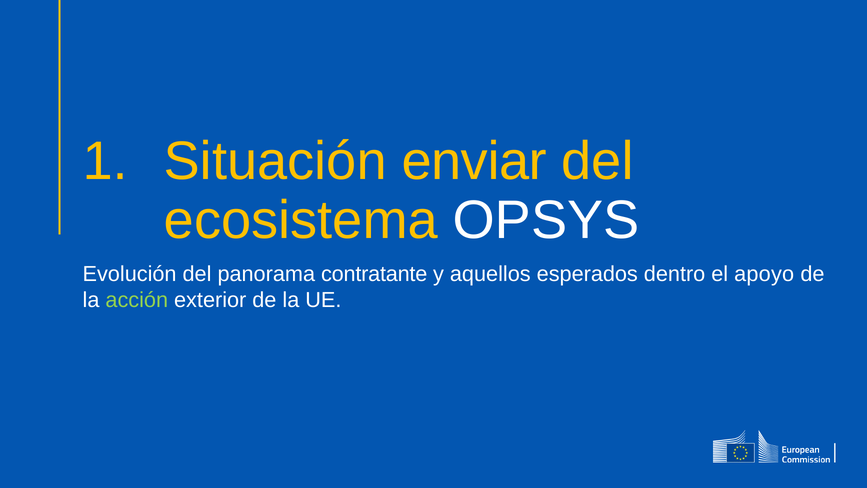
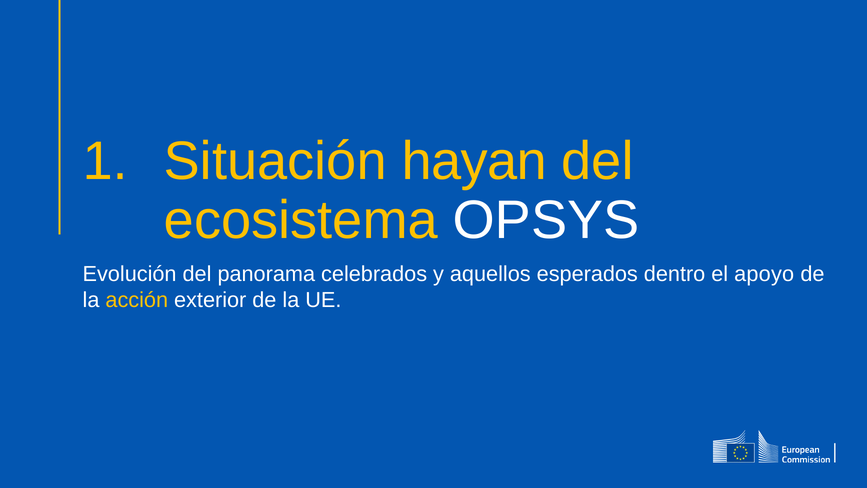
enviar: enviar -> hayan (474, 161)
contratante: contratante -> celebrados (374, 274)
acción colour: light green -> yellow (137, 300)
